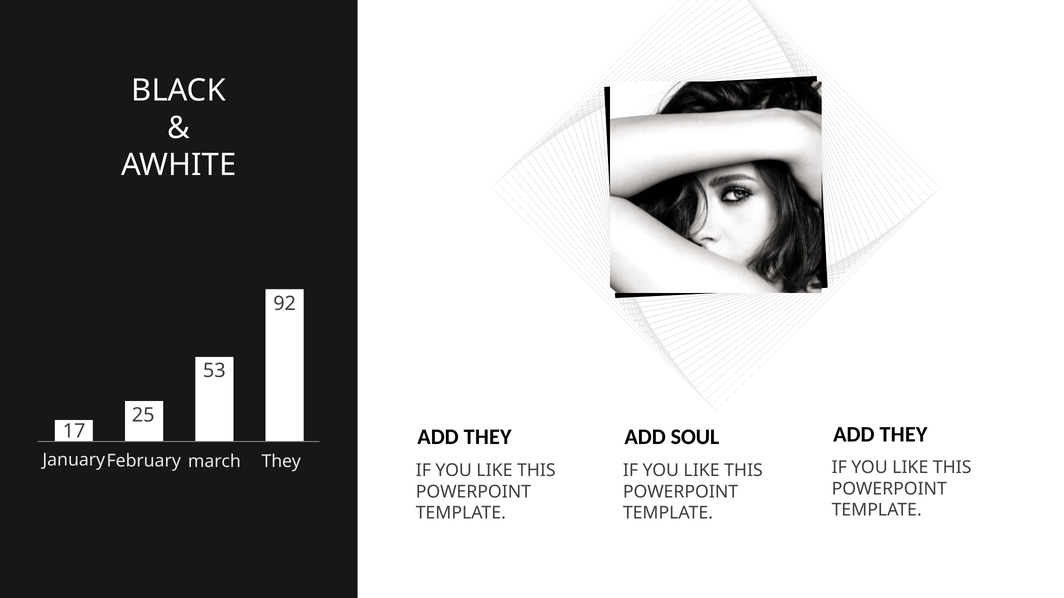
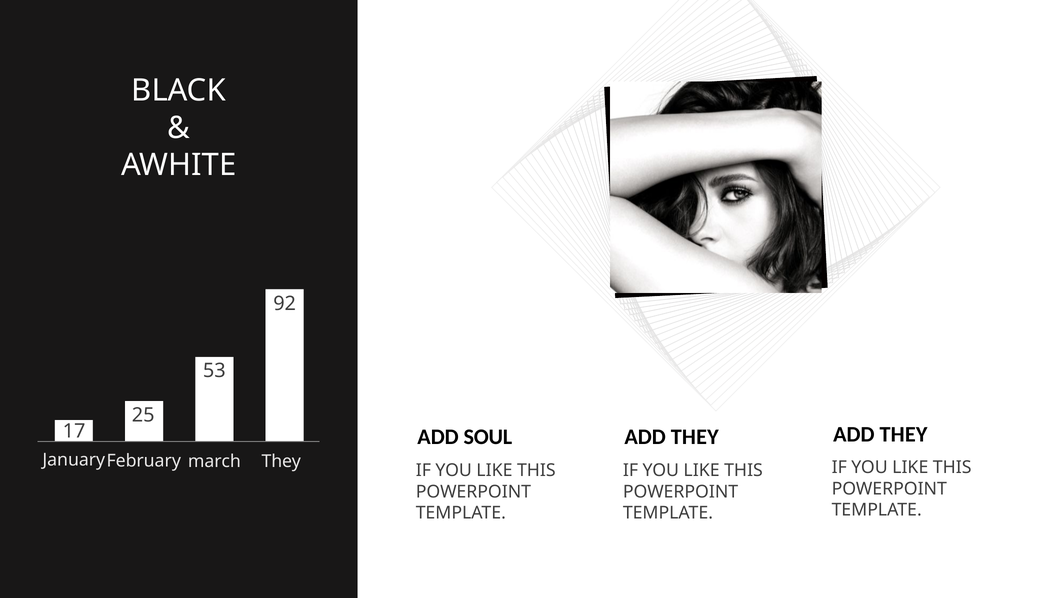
THEY: THEY -> SOUL (488, 437)
SOUL: SOUL -> THEY (695, 437)
